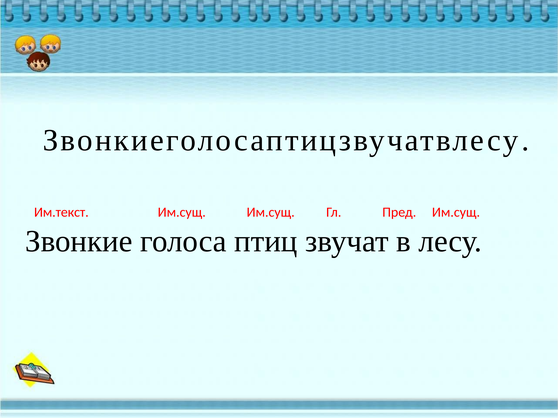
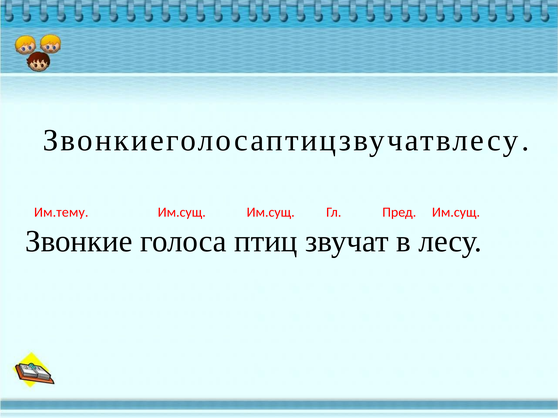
Им.текст: Им.текст -> Им.тему (61, 213)
